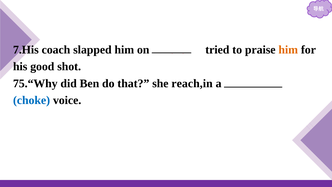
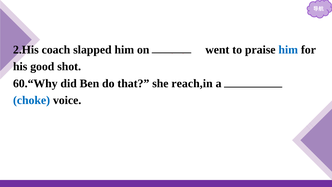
7.His: 7.His -> 2.His (26, 50)
tried: tried -> went (217, 50)
him colour: orange -> blue (288, 50)
75.“Why: 75.“Why -> 60.“Why (35, 83)
